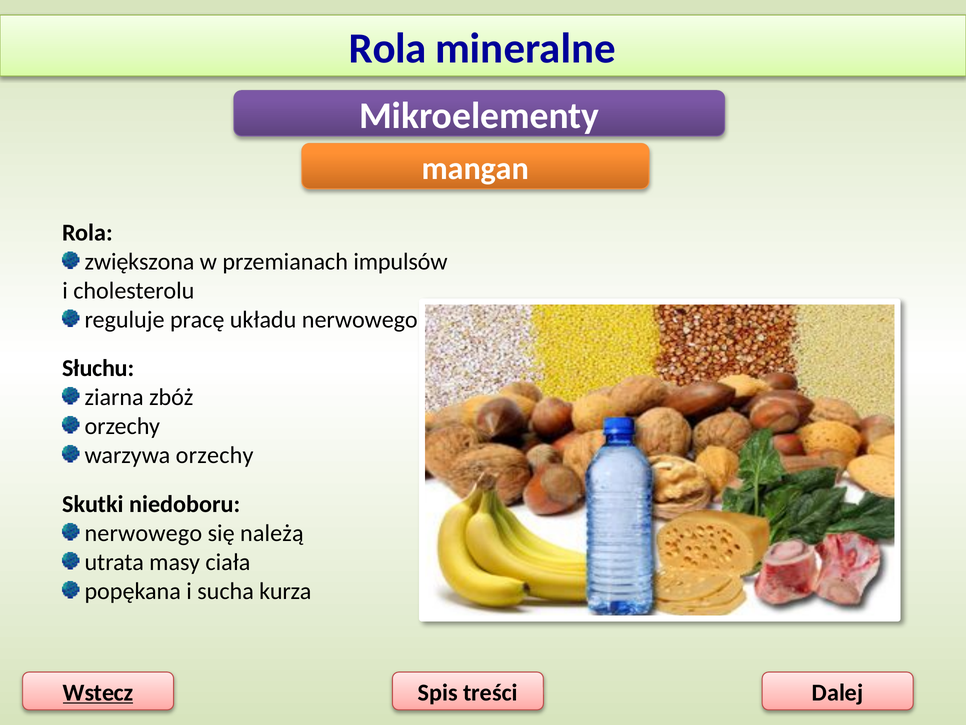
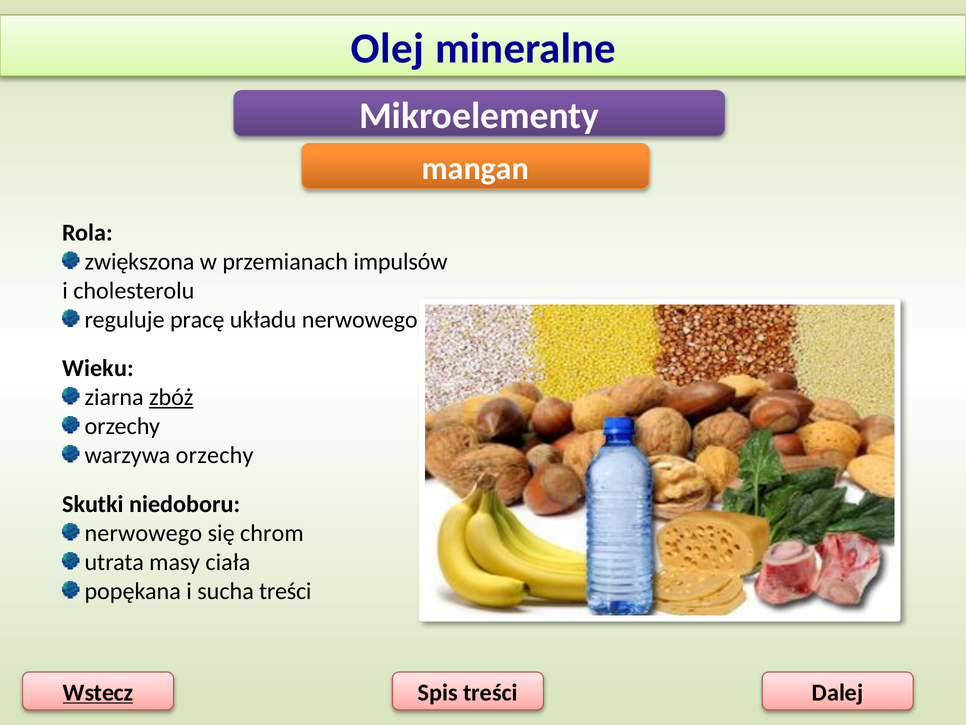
Rola: Rola -> Olej (387, 49)
Słuchu: Słuchu -> Wieku (98, 368)
zbóż underline: none -> present (171, 397)
należą: należą -> chrom (272, 533)
sucha kurza: kurza -> treści (285, 591)
